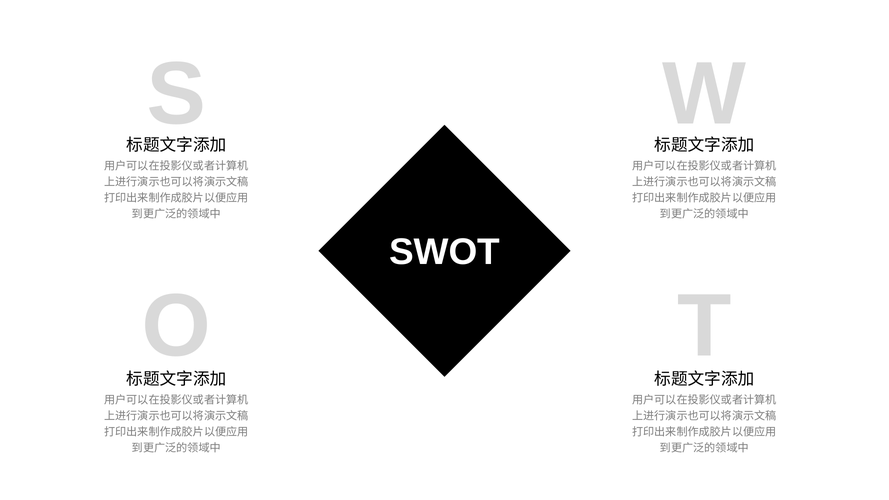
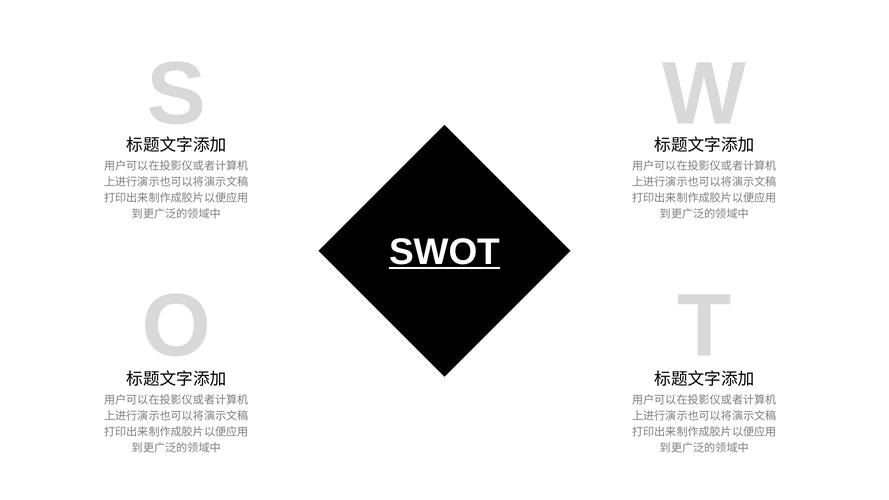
SWOT underline: none -> present (445, 252)
